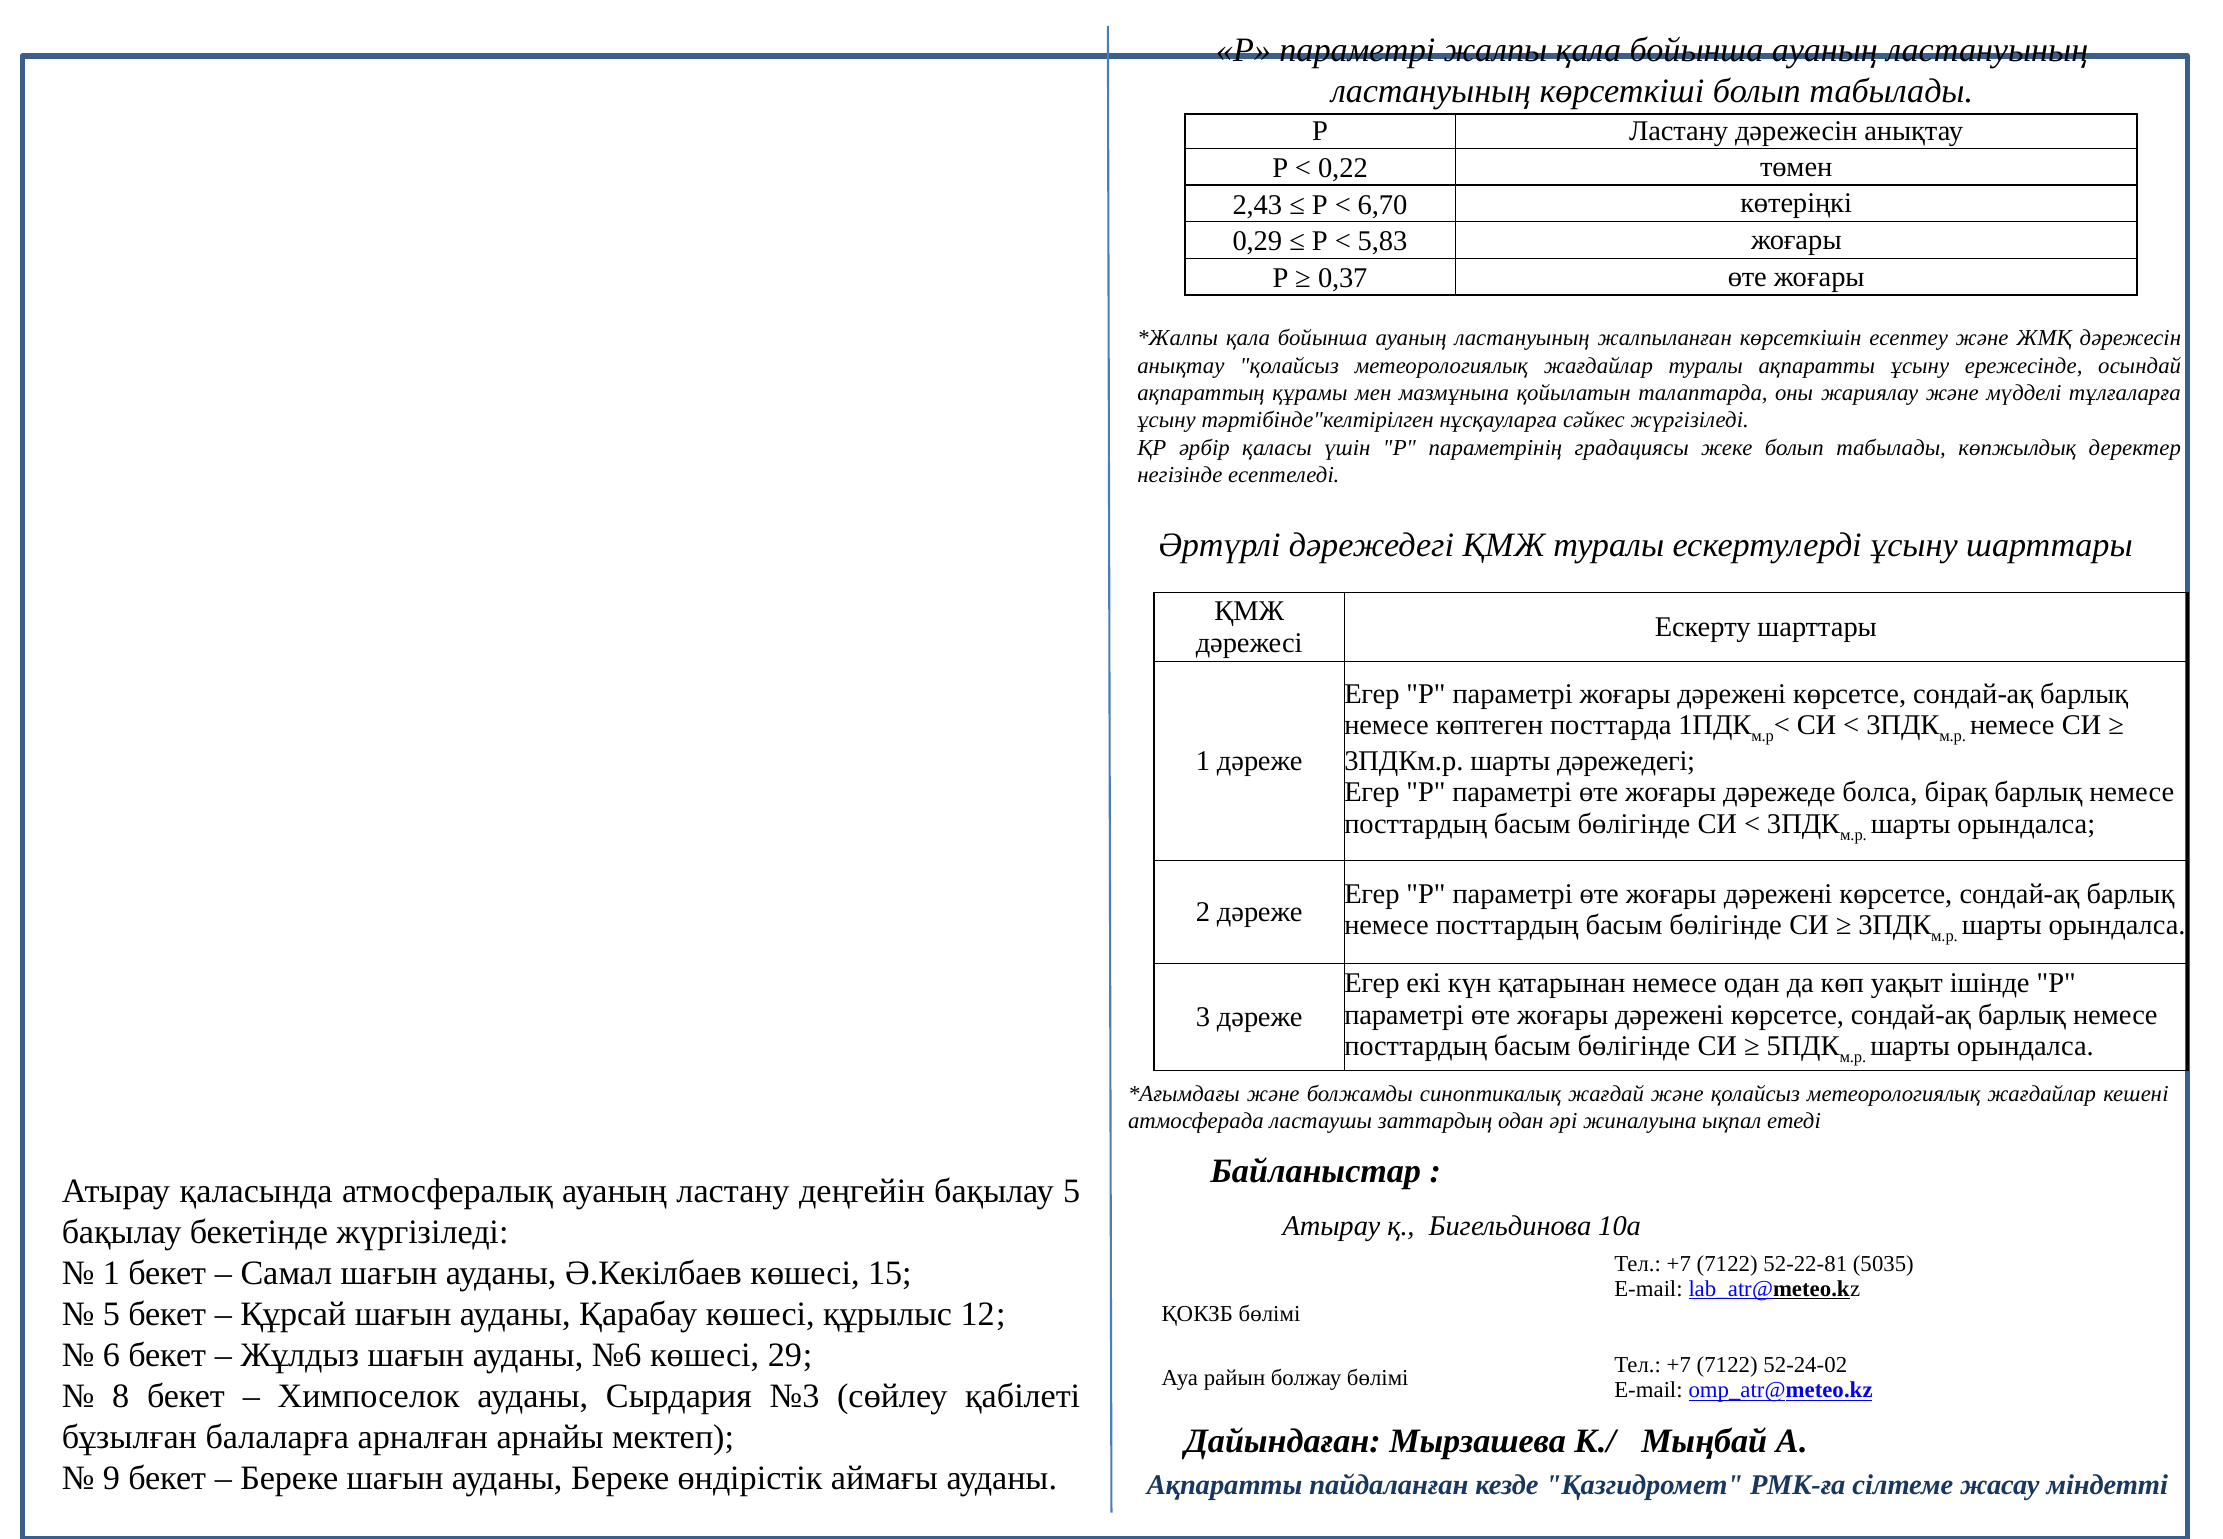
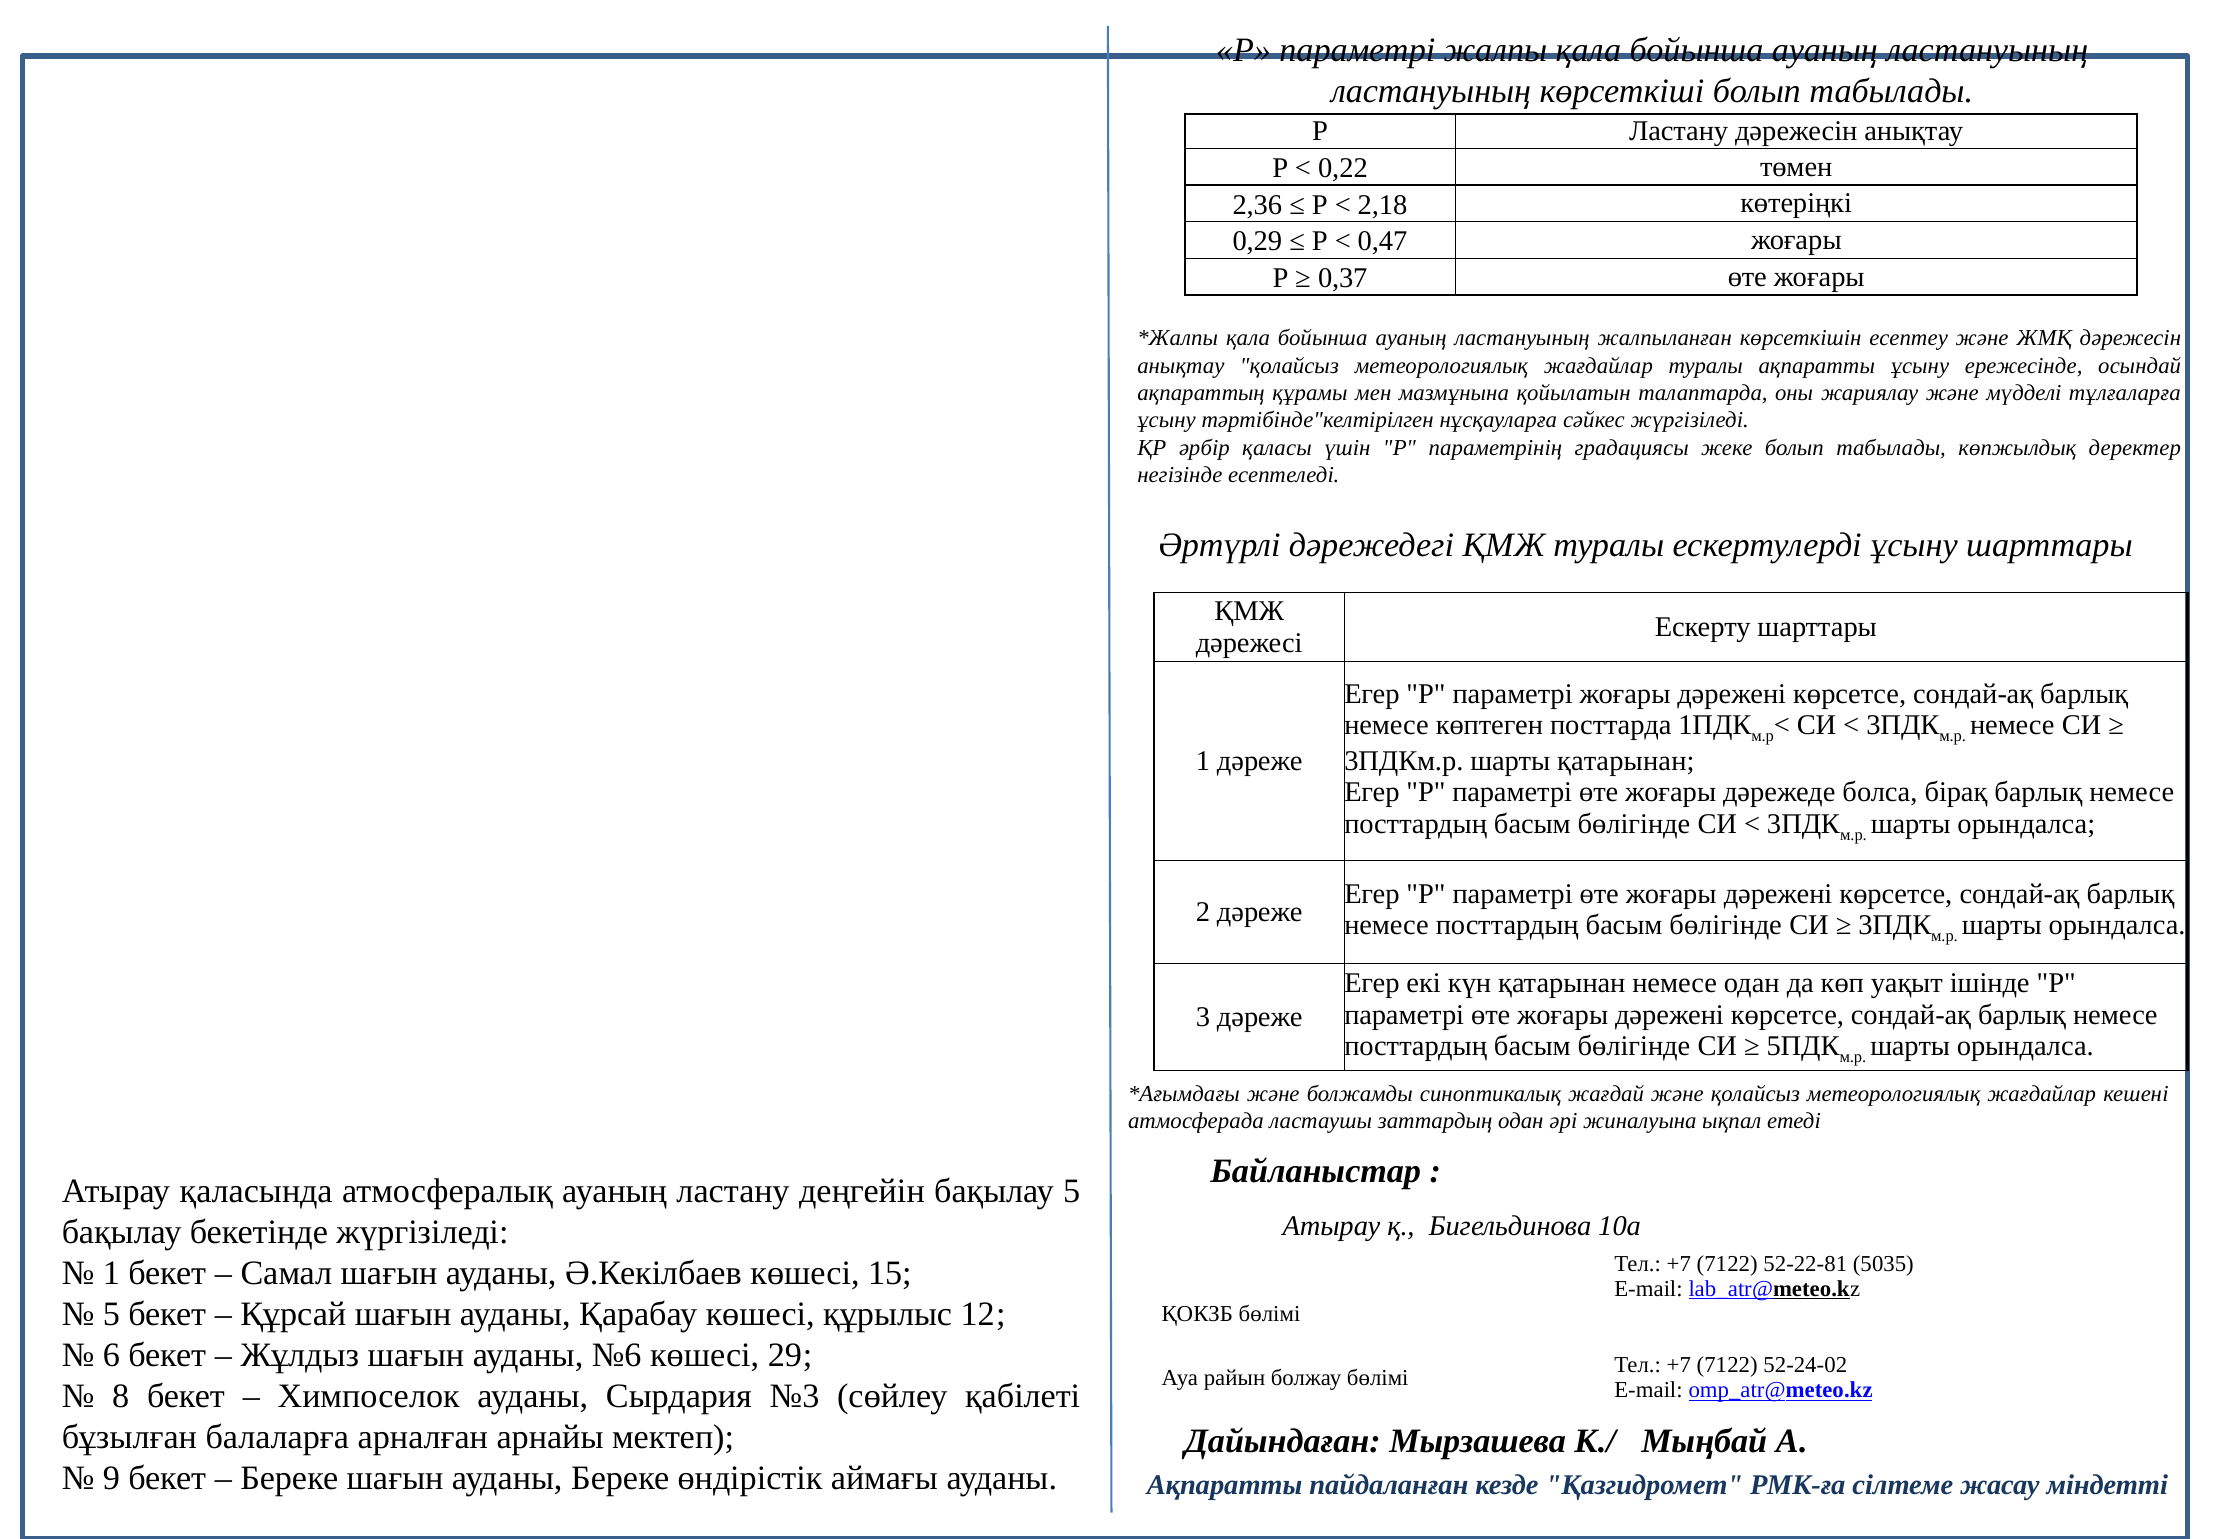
2,43: 2,43 -> 2,36 (1257, 205)
6,70: 6,70 -> 2,18 (1383, 205)
5,83: 5,83 -> 0,47 (1383, 241)
шарты дәрежедегі: дәрежедегі -> қатарынан (1626, 761)
